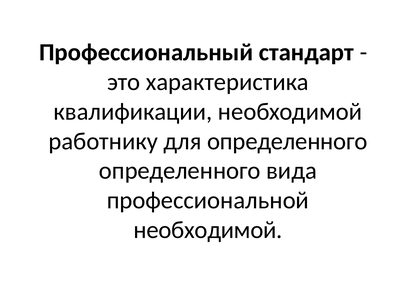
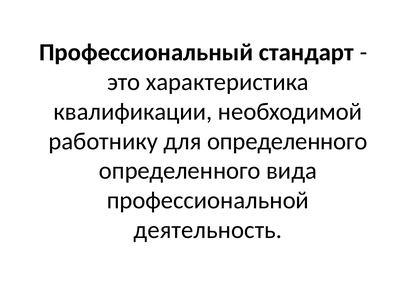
необходимой: необходимой -> деятельность (208, 230)
